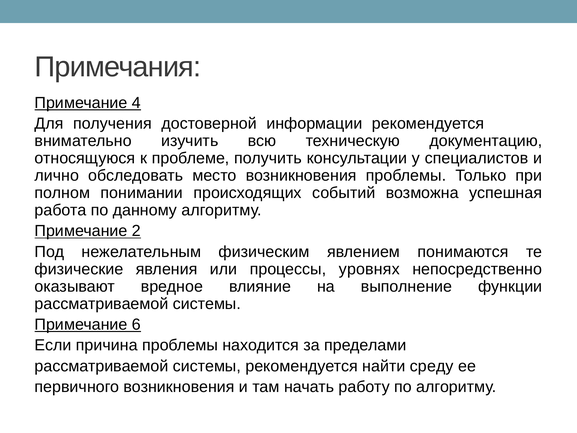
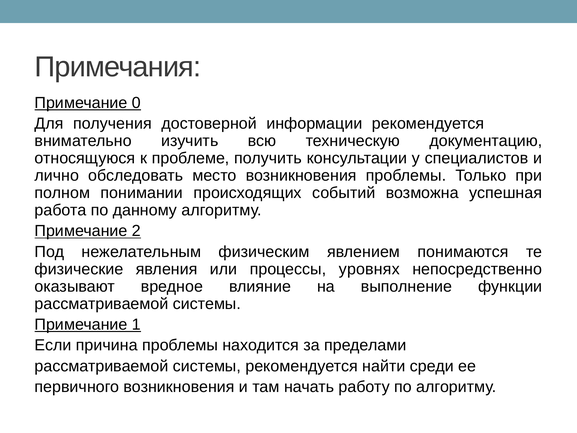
4: 4 -> 0 (136, 103)
6: 6 -> 1 (136, 324)
среду: среду -> среди (432, 366)
